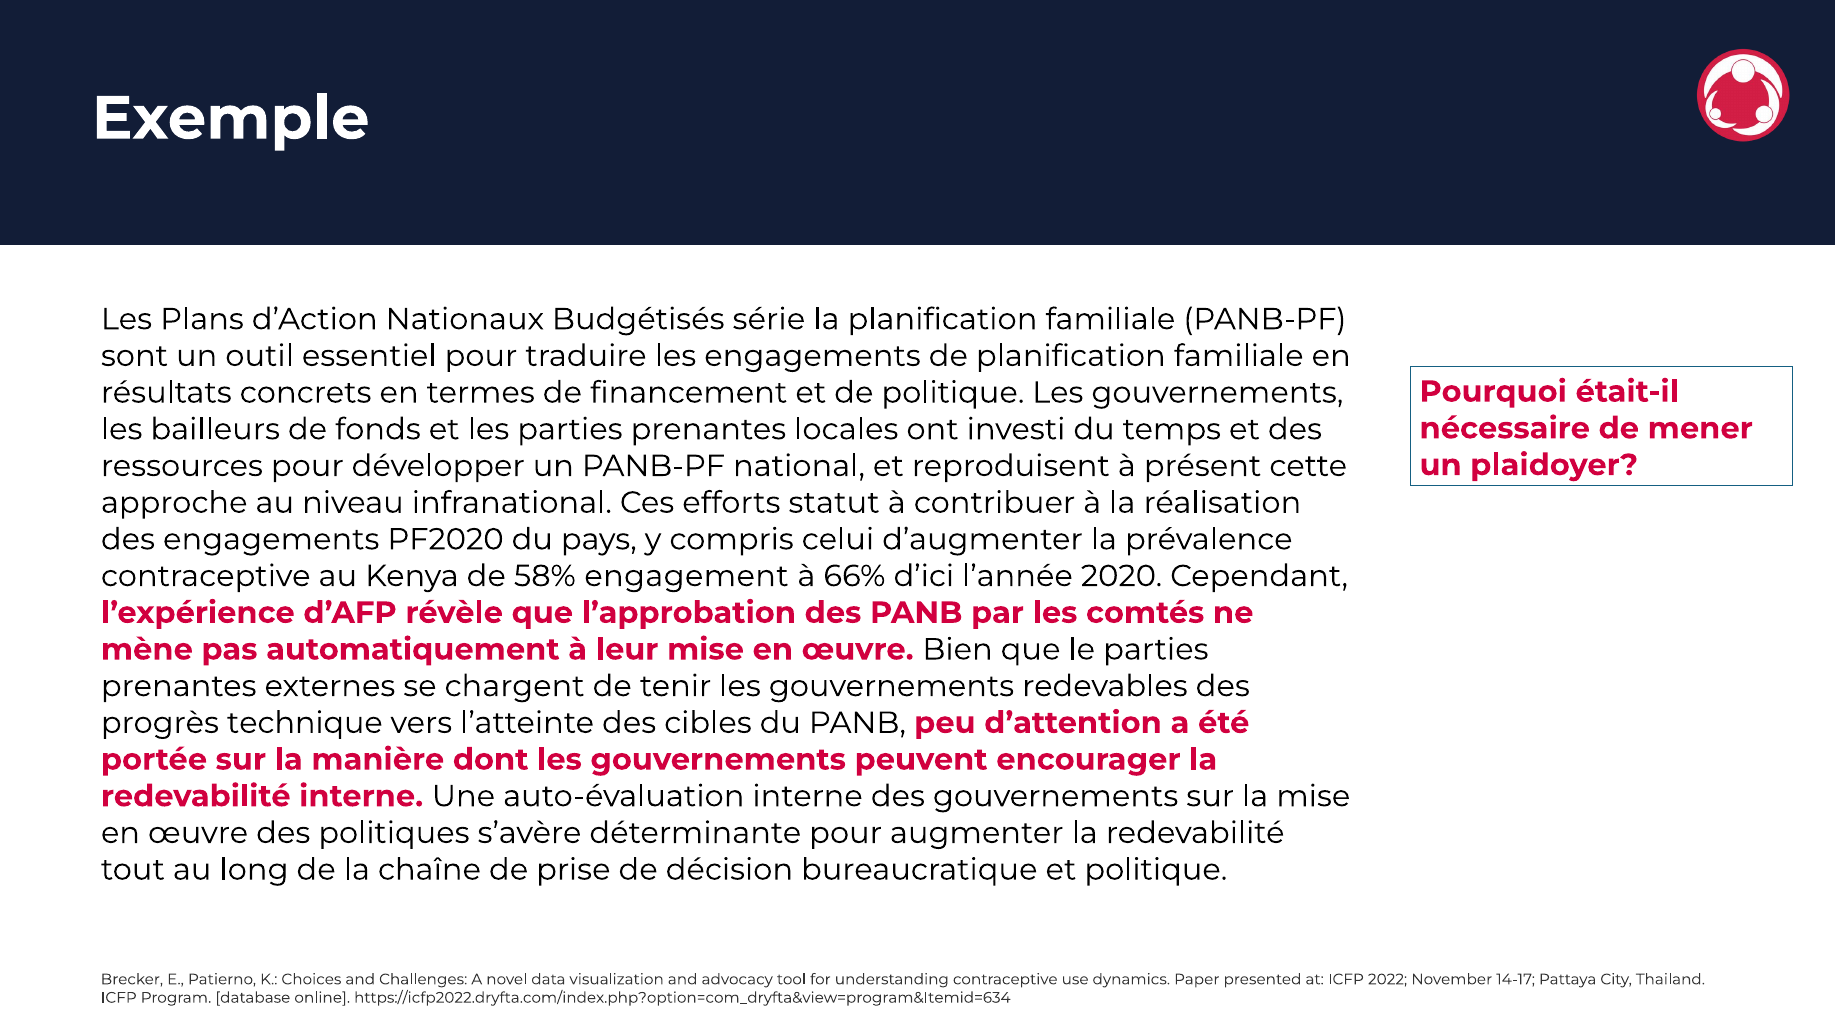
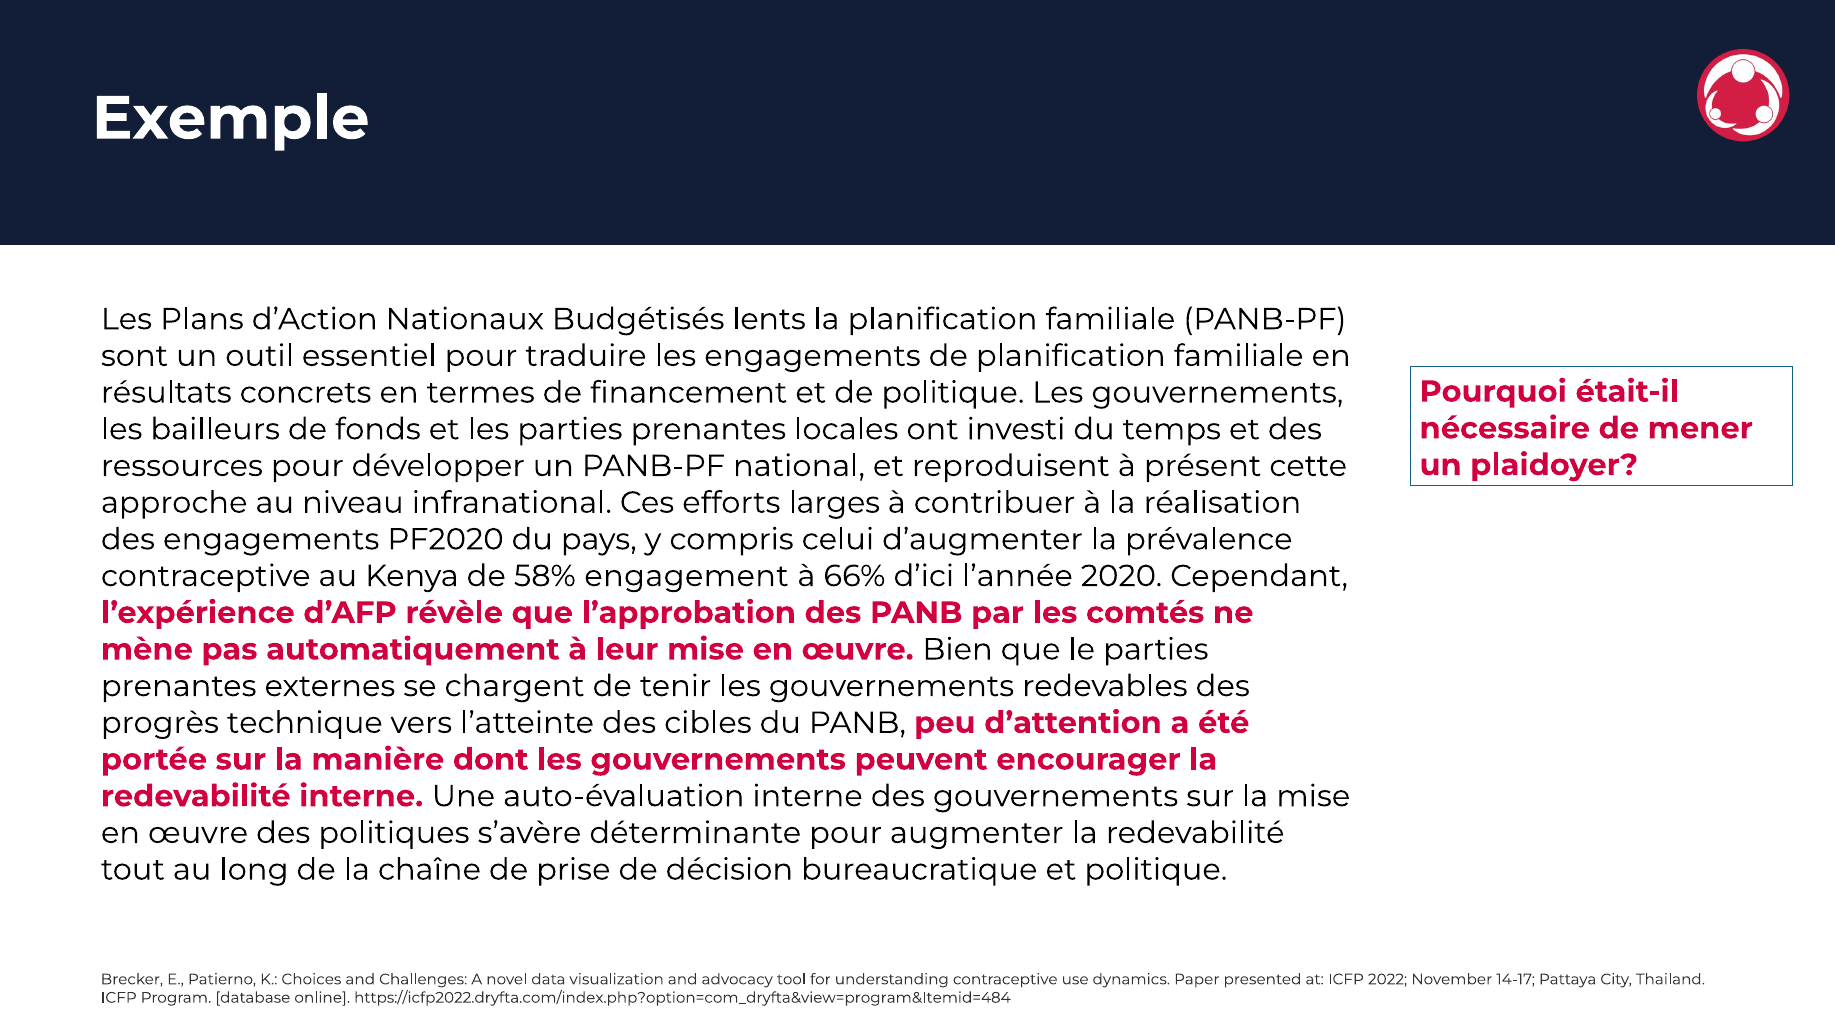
série: série -> lents (769, 319)
statut: statut -> larges (834, 503)
https://icfp2022.dryfta.com/index.php?option=com_dryfta&view=program&Itemid=634: https://icfp2022.dryfta.com/index.php?option=com_dryfta&view=program&Itemid=634 -> https://icfp2022.dryfta.com/index.php?option=com_dryfta&view=program&Itemid=484 (682, 998)
